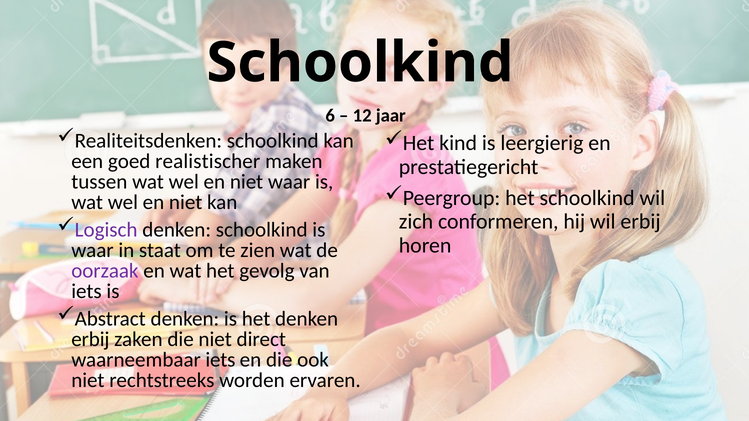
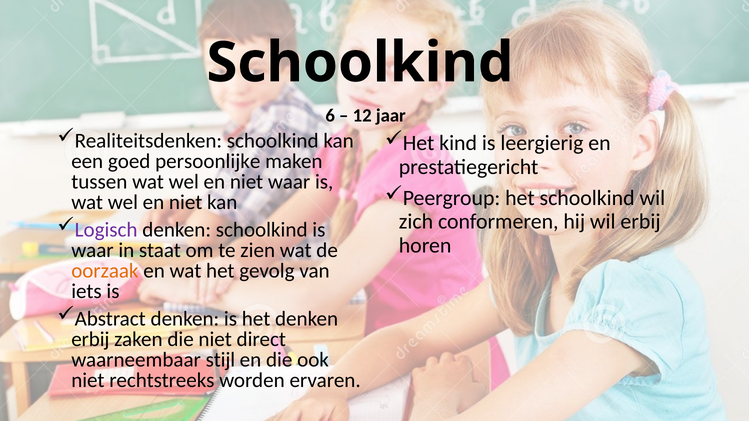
realistischer: realistischer -> persoonlijke (208, 162)
oorzaak colour: purple -> orange (105, 271)
waarneembaar iets: iets -> stijl (220, 360)
